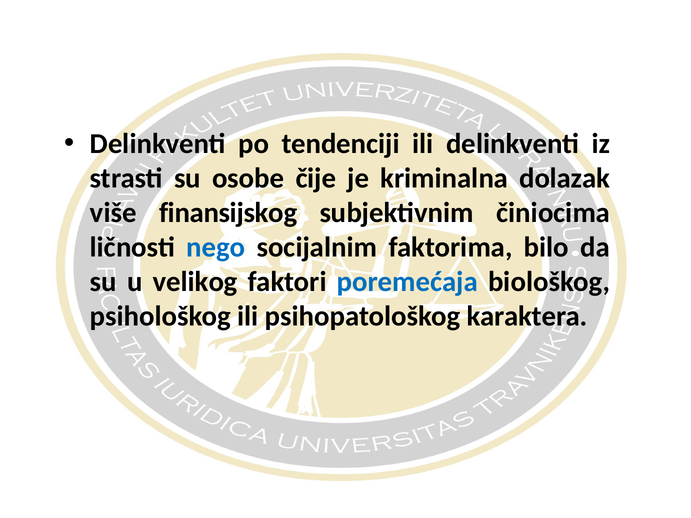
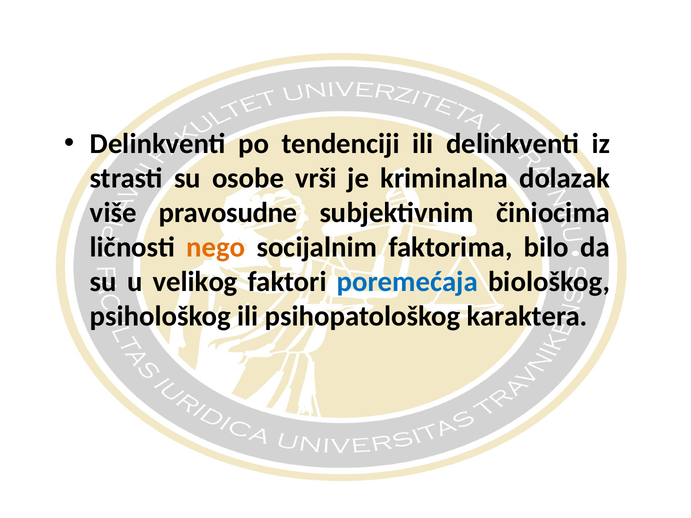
čije: čije -> vrši (316, 178)
finansijskog: finansijskog -> pravosudne (228, 213)
nego colour: blue -> orange (216, 247)
